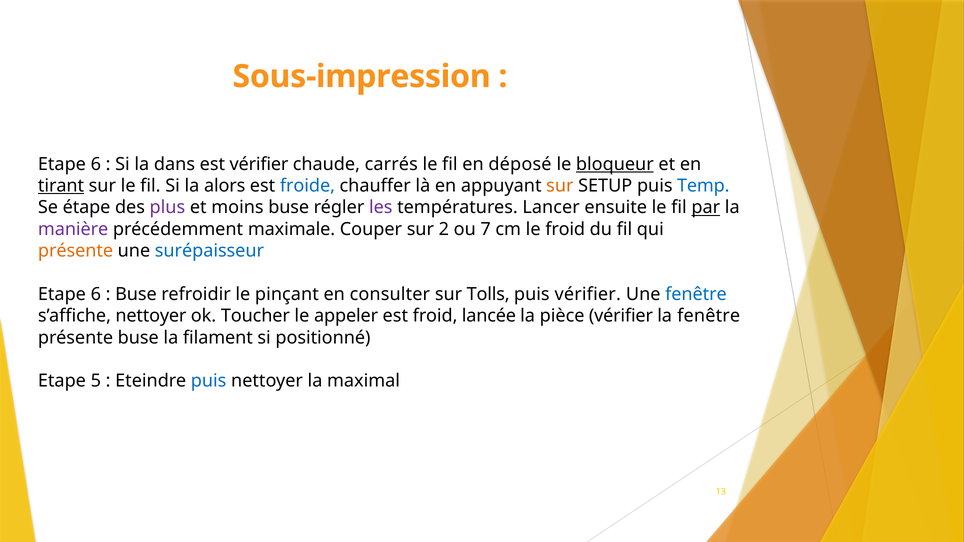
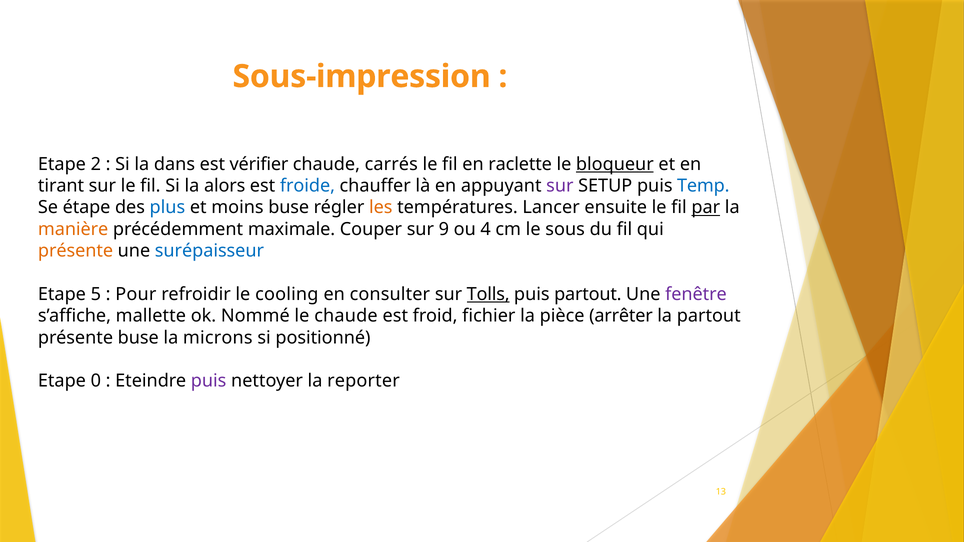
6: 6 -> 2 (96, 164)
déposé: déposé -> raclette (520, 164)
tirant underline: present -> none (61, 186)
sur colour: orange -> purple (560, 186)
plus colour: purple -> blue (167, 208)
les colour: purple -> orange (381, 208)
manière colour: purple -> orange (73, 229)
2: 2 -> 9 (444, 229)
7: 7 -> 4 (486, 229)
le froid: froid -> sous (565, 229)
6: 6 -> 5 (96, 294)
Buse: Buse -> Pour (136, 294)
pinçant: pinçant -> cooling (287, 294)
Tolls underline: none -> present (488, 294)
puis vérifier: vérifier -> partout (588, 294)
fenêtre colour: blue -> purple (696, 294)
s’affiche nettoyer: nettoyer -> mallette (151, 316)
Toucher: Toucher -> Nommé (255, 316)
le appeler: appeler -> chaude (346, 316)
lancée: lancée -> fichier (489, 316)
pièce vérifier: vérifier -> arrêter (621, 316)
la fenêtre: fenêtre -> partout (709, 316)
filament: filament -> microns (218, 338)
5: 5 -> 0 (96, 381)
puis colour: blue -> purple (209, 381)
maximal: maximal -> reporter (363, 381)
